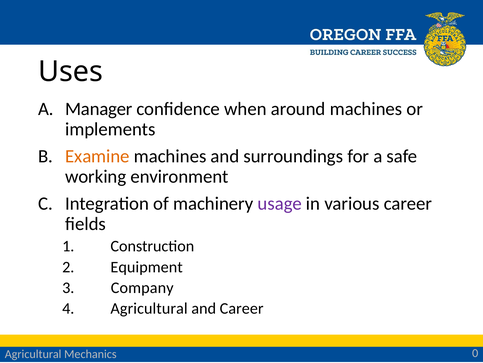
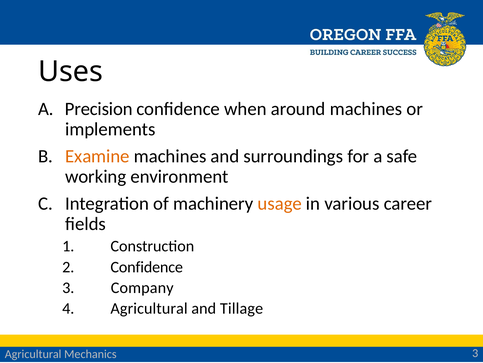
Manager: Manager -> Precision (99, 109)
usage colour: purple -> orange (280, 203)
2 Equipment: Equipment -> Confidence (147, 266)
and Career: Career -> Tillage (242, 308)
Mechanics 0: 0 -> 3 (475, 352)
